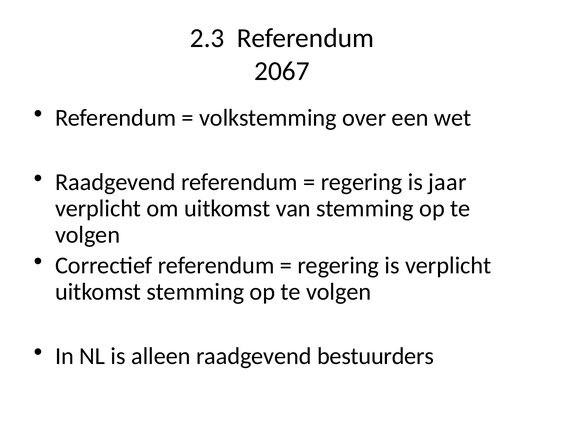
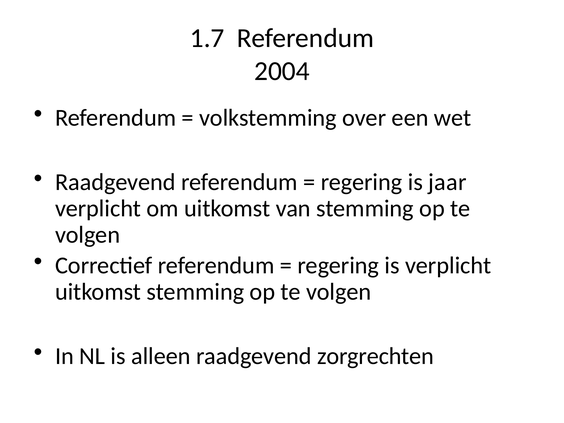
2.3: 2.3 -> 1.7 (207, 38)
2067: 2067 -> 2004 (282, 71)
bestuurders: bestuurders -> zorgrechten (375, 356)
